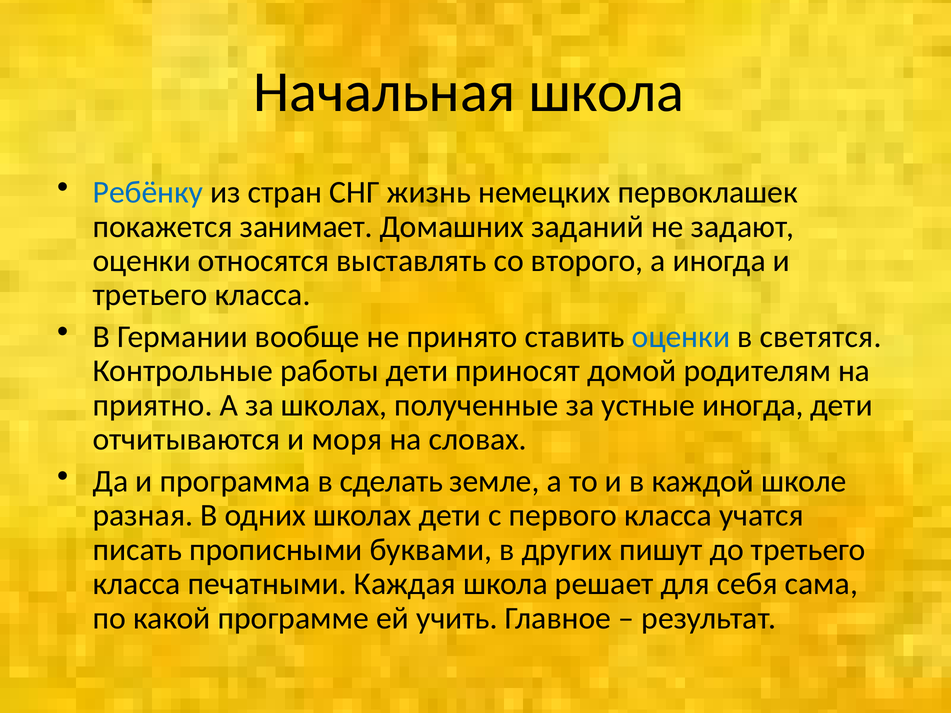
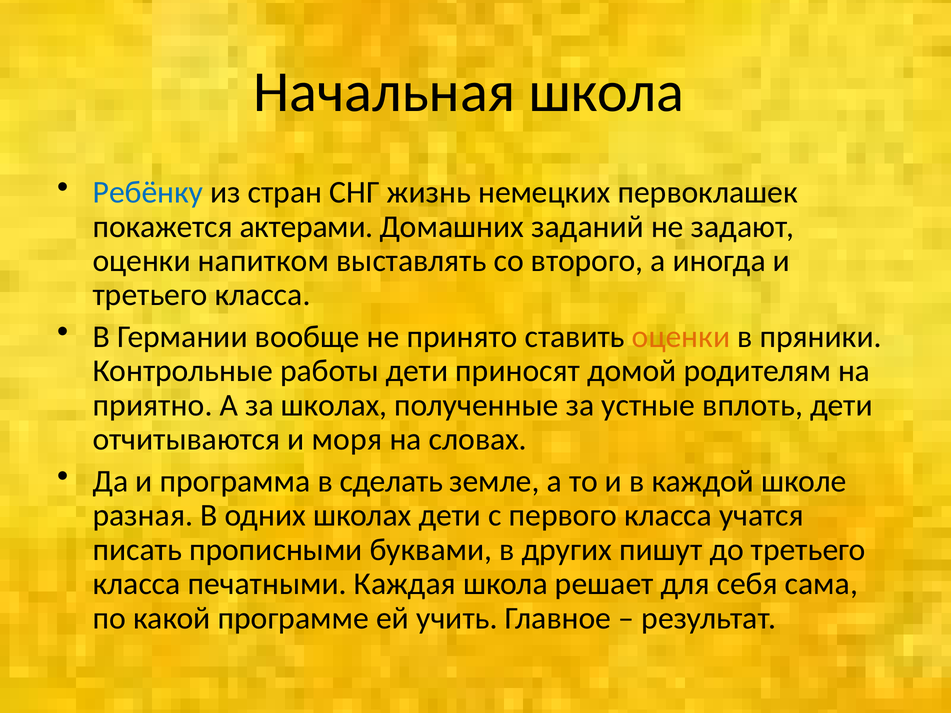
занимает: занимает -> актерами (306, 227)
относятся: относятся -> напитком (263, 261)
оценки colour: blue -> orange (681, 337)
светятся: светятся -> пряники (821, 337)
устные иногда: иногда -> вплоть (753, 405)
